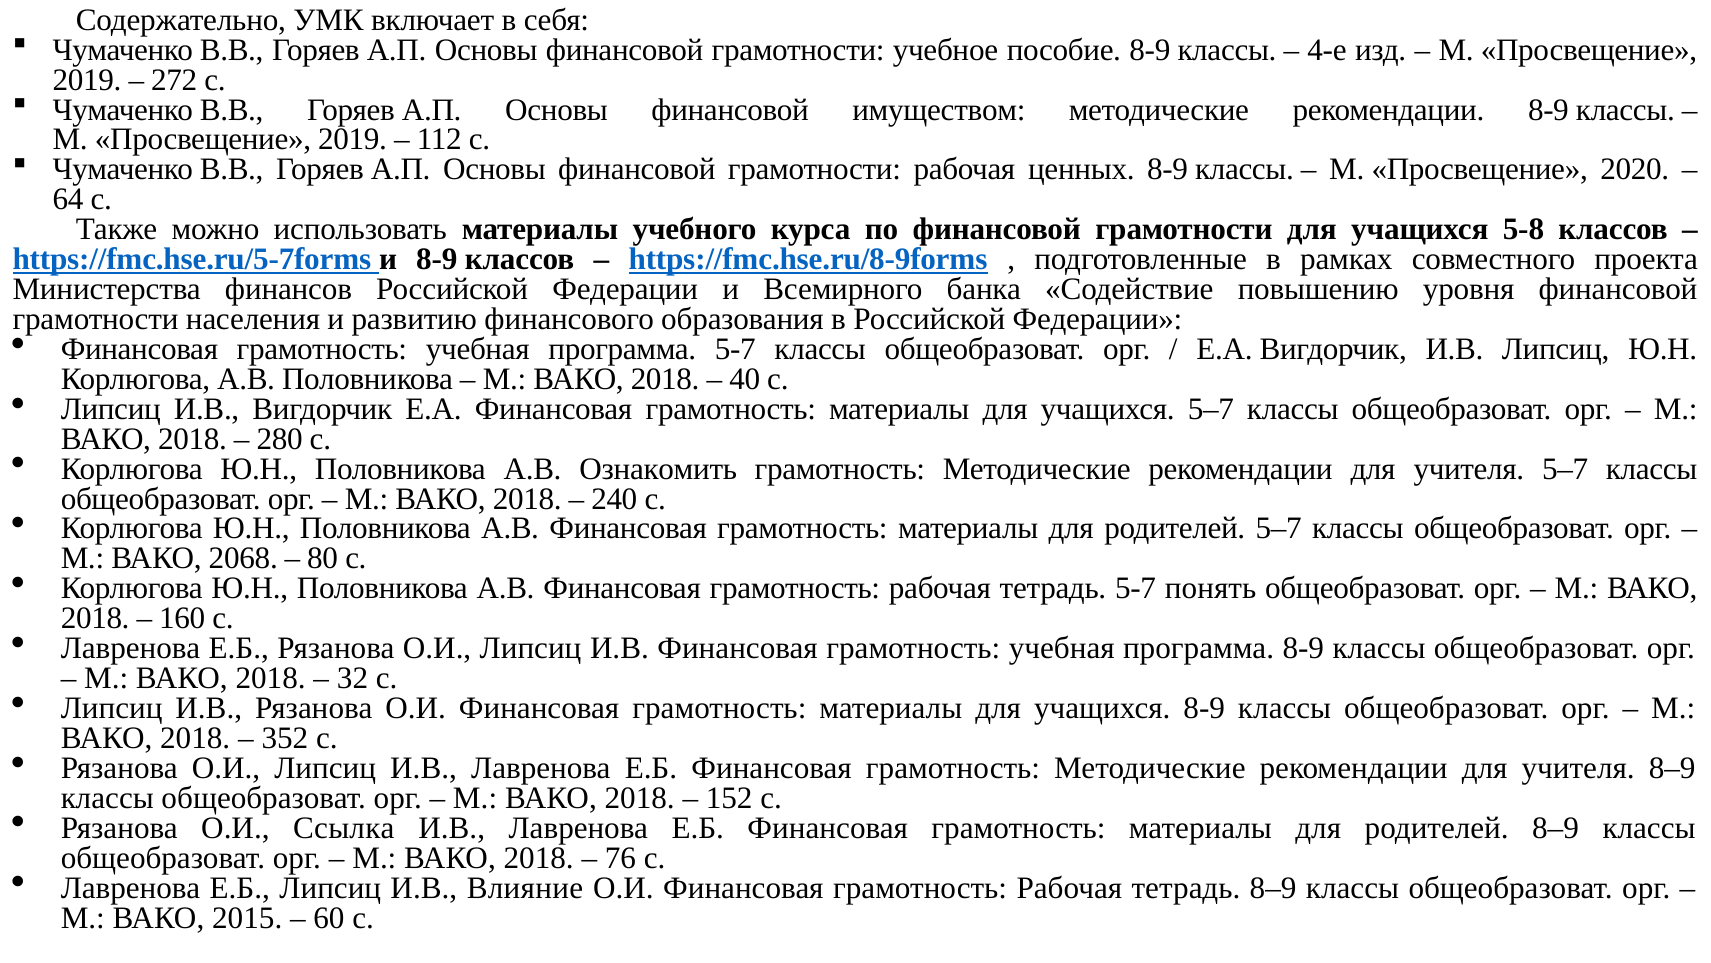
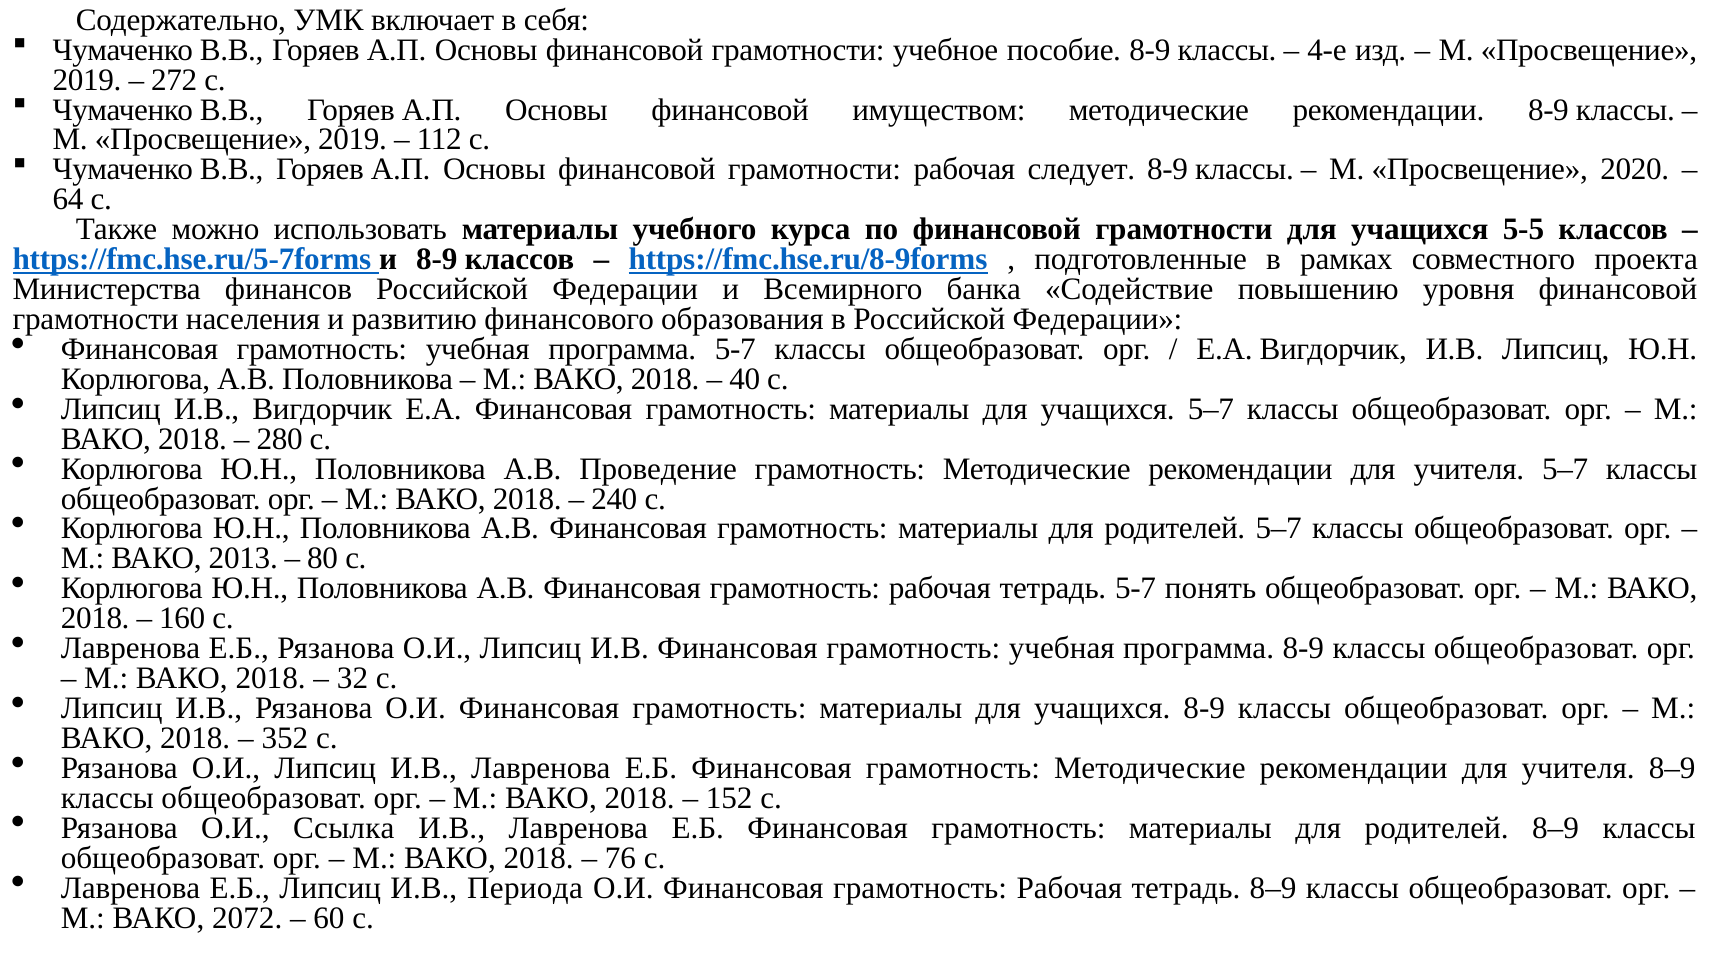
ценных: ценных -> следует (1081, 169)
5-8: 5-8 -> 5-5 (1523, 229)
Ознакомить: Ознакомить -> Проведение (658, 469)
2068: 2068 -> 2013 (243, 558)
Влияние: Влияние -> Периода (525, 887)
2015: 2015 -> 2072 (247, 917)
